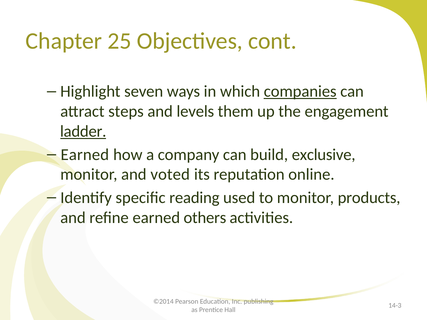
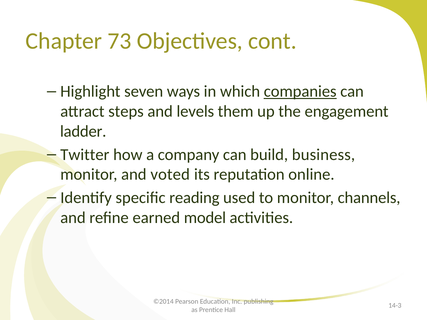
25: 25 -> 73 (119, 41)
ladder underline: present -> none (83, 131)
Earned: Earned -> Twitter (85, 155)
exclusive: exclusive -> business (323, 155)
products: products -> channels (369, 198)
others: others -> model (205, 218)
